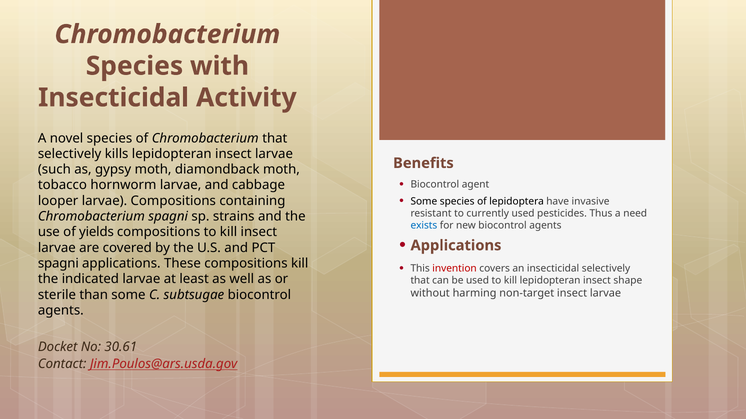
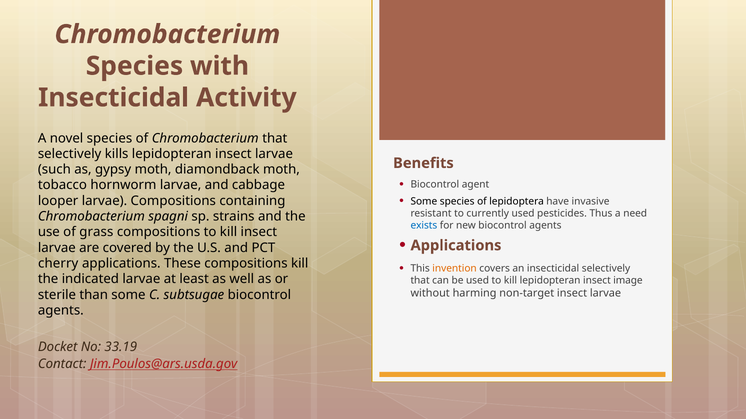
yields: yields -> grass (96, 232)
spagni: spagni -> cherry (58, 264)
invention colour: red -> orange (455, 269)
shape: shape -> image (628, 281)
30.61: 30.61 -> 33.19 (121, 348)
